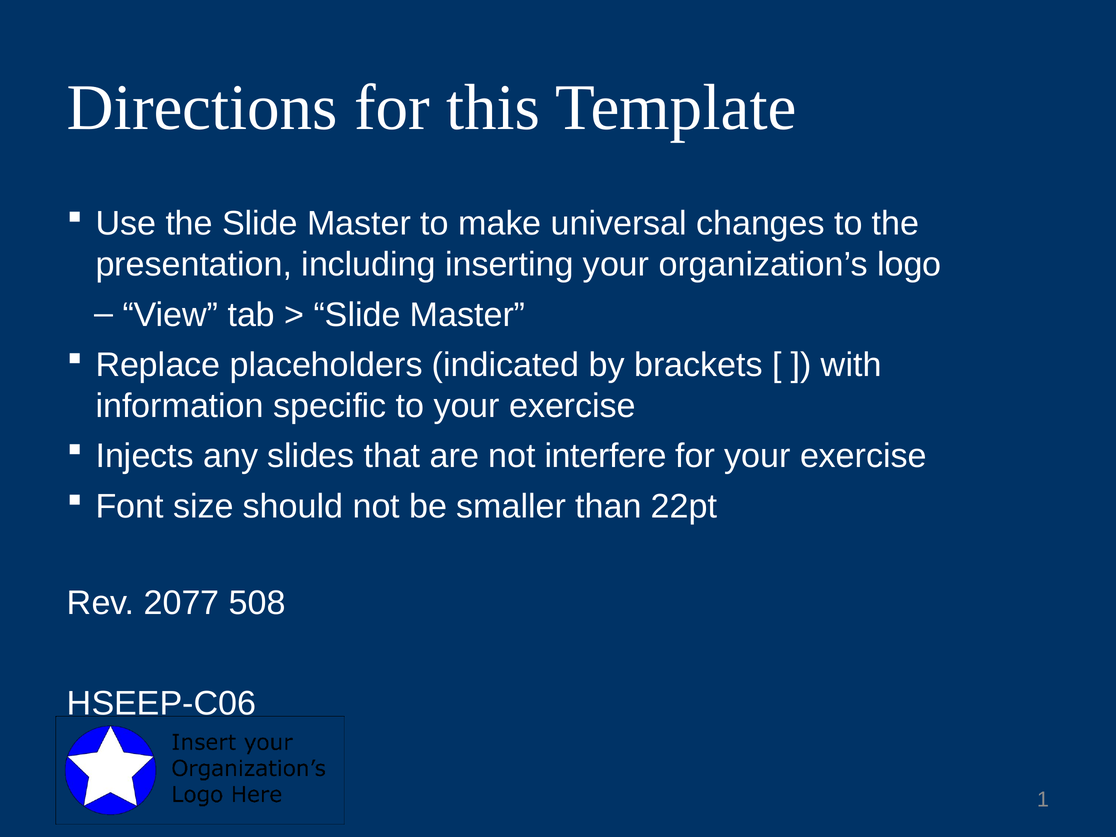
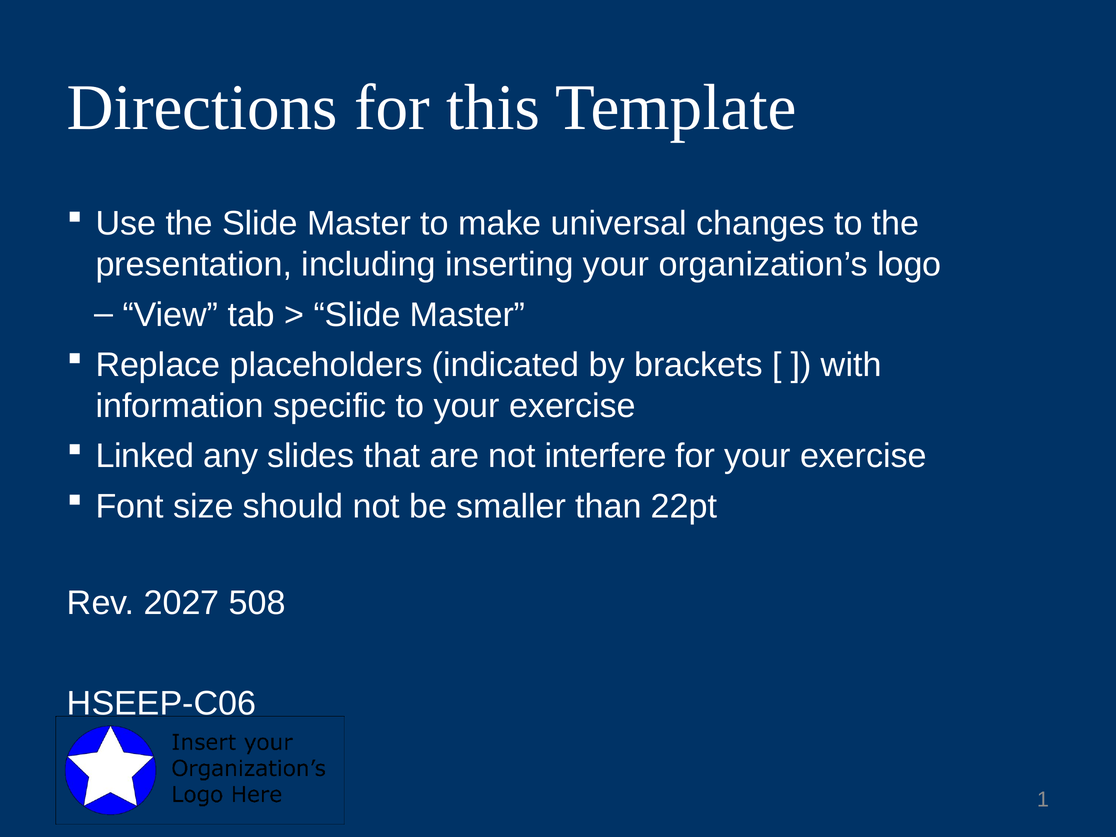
Injects: Injects -> Linked (145, 456)
2077: 2077 -> 2027 (182, 603)
